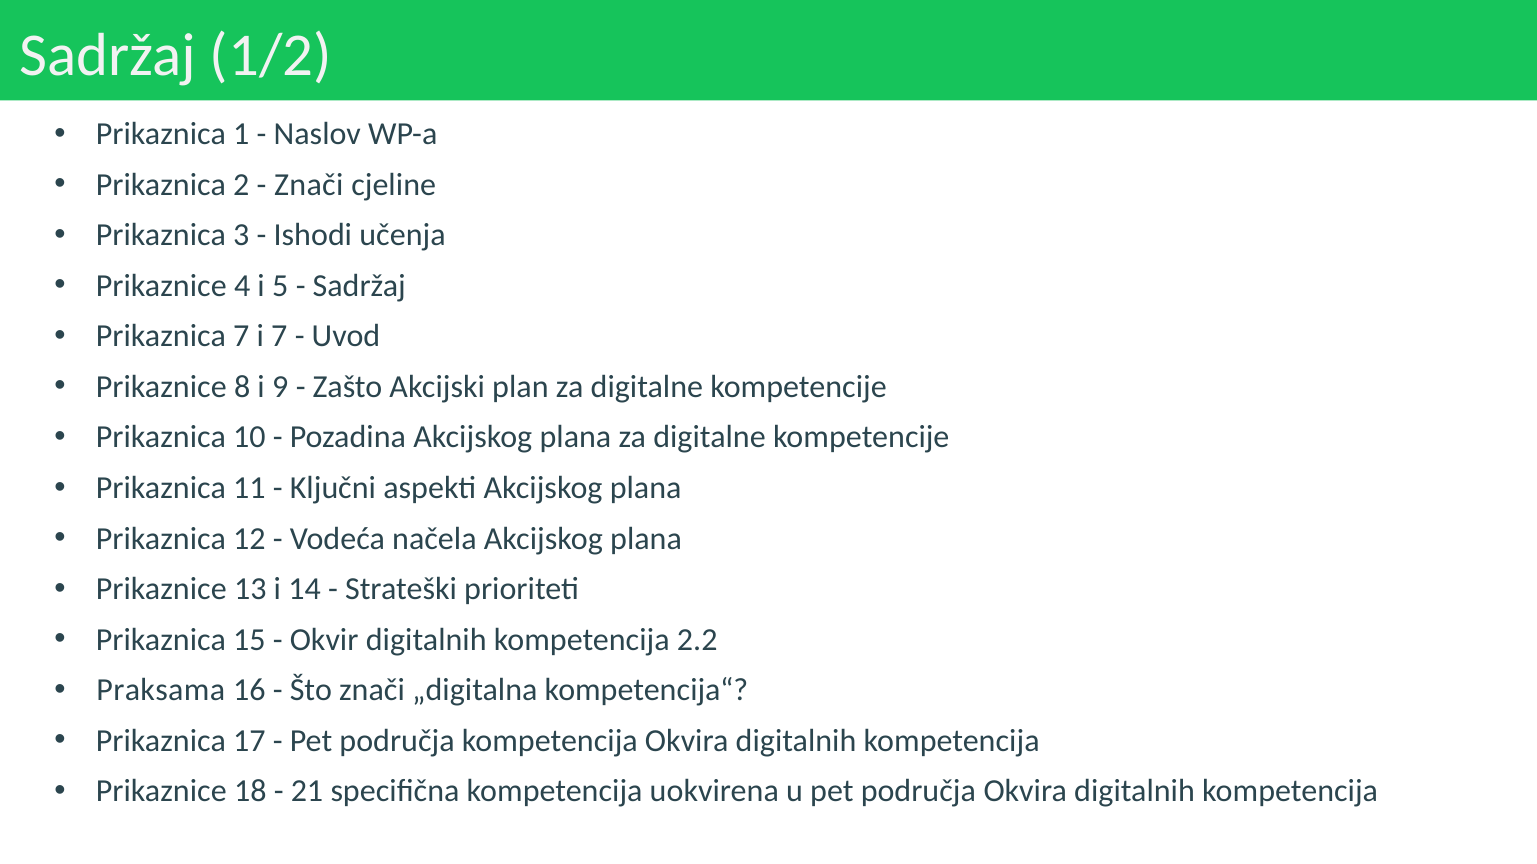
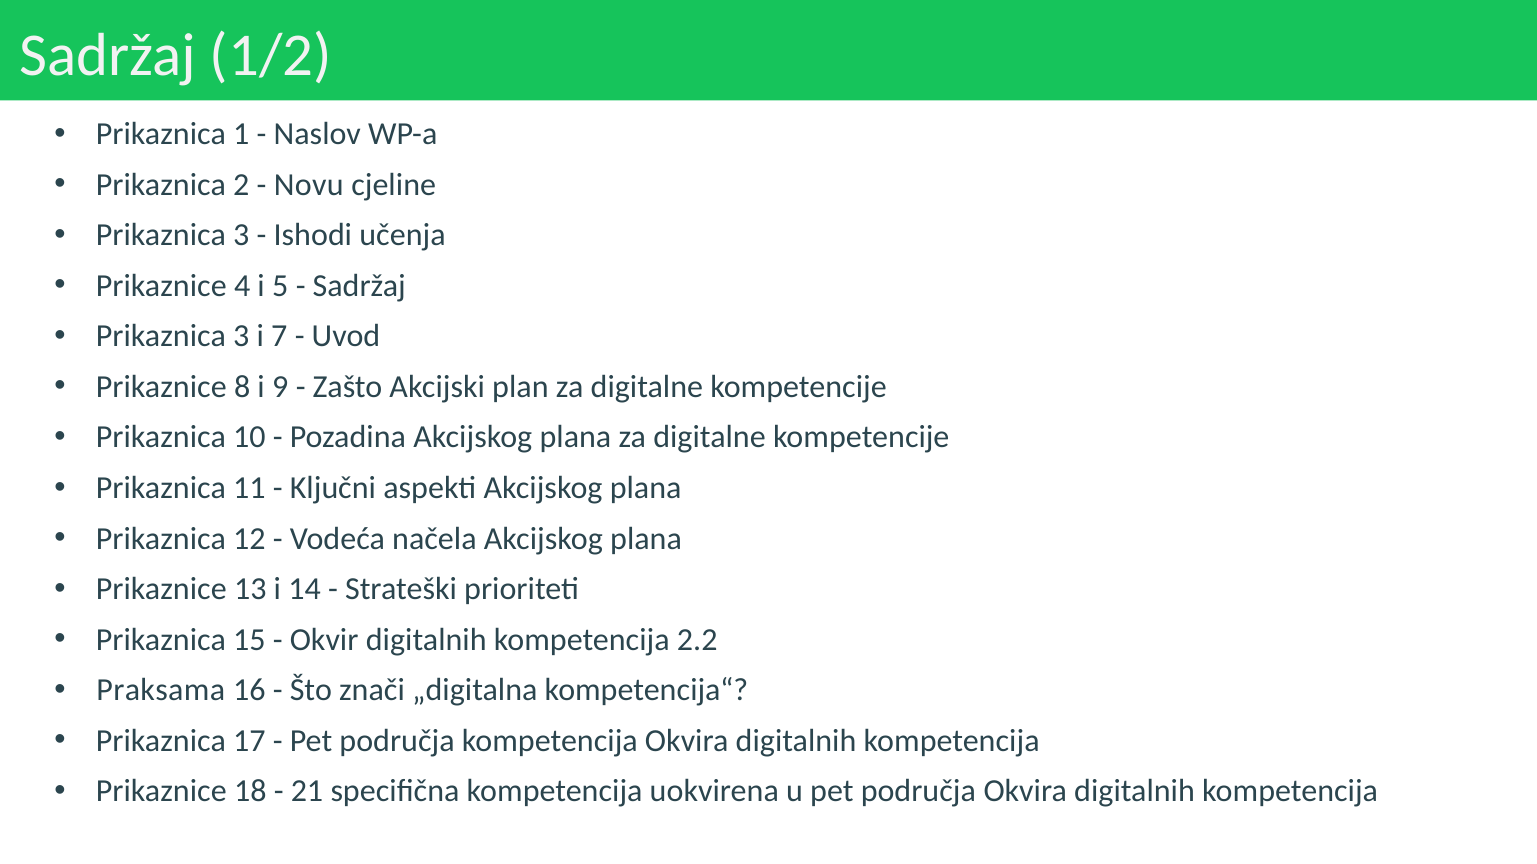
Znači: Znači -> Novu (309, 185)
7: 7 -> 3 (241, 336)
